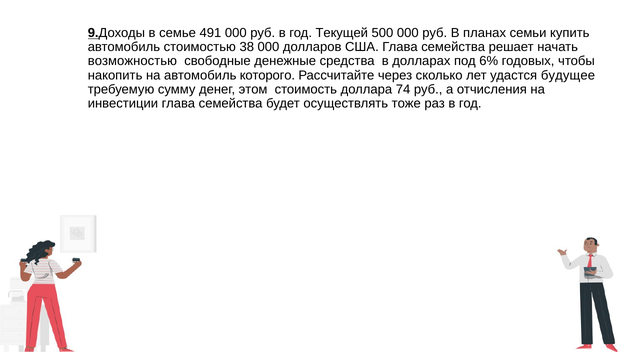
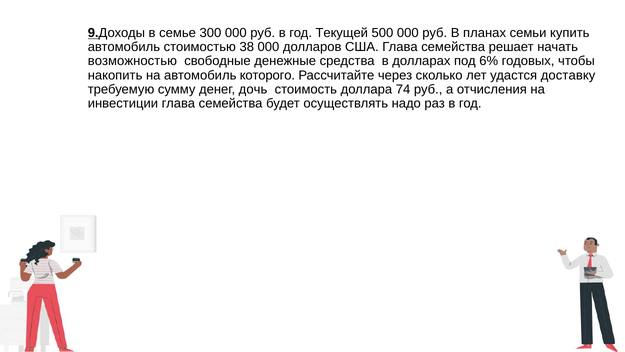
491: 491 -> 300 (210, 33)
будущее: будущее -> доставку (568, 75)
этом: этом -> дочь (253, 89)
тоже: тоже -> надо (406, 103)
